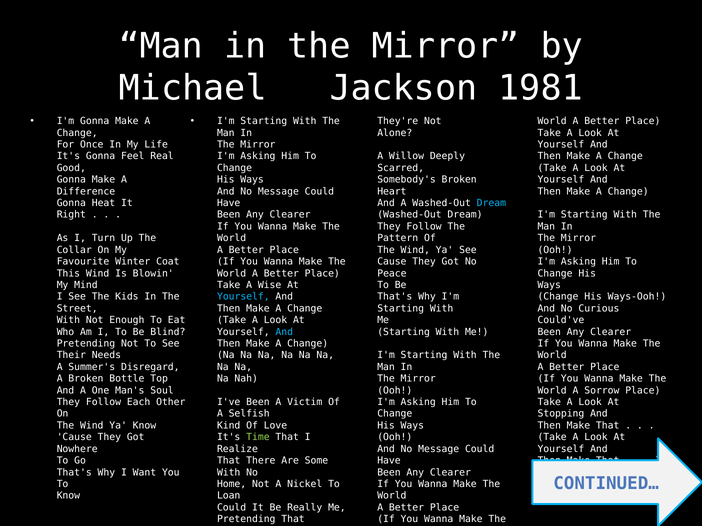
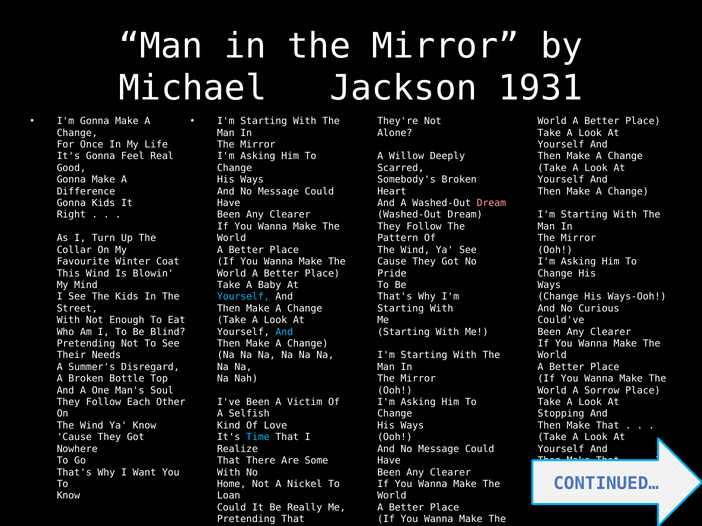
1981: 1981 -> 1931 (541, 88)
Gonna Heat: Heat -> Kids (104, 203)
Dream colour: light blue -> pink (491, 203)
Peace: Peace -> Pride (392, 274)
Wise: Wise -> Baby (270, 285)
Time colour: light green -> light blue (258, 438)
